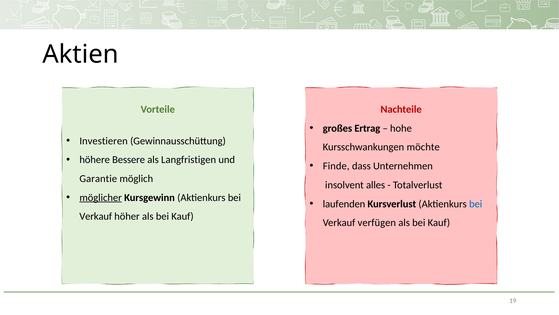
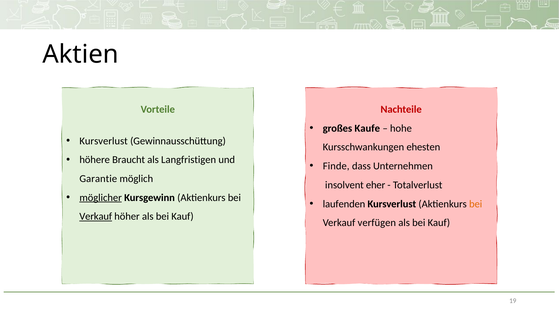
Ertrag: Ertrag -> Kaufe (367, 128)
Investieren: Investieren -> Kursverlust (104, 141)
möchte: möchte -> ehesten (423, 147)
Bessere: Bessere -> Braucht (129, 160)
alles: alles -> eher (376, 185)
bei colour: blue -> orange (476, 204)
Verkauf underline: none -> present (96, 216)
